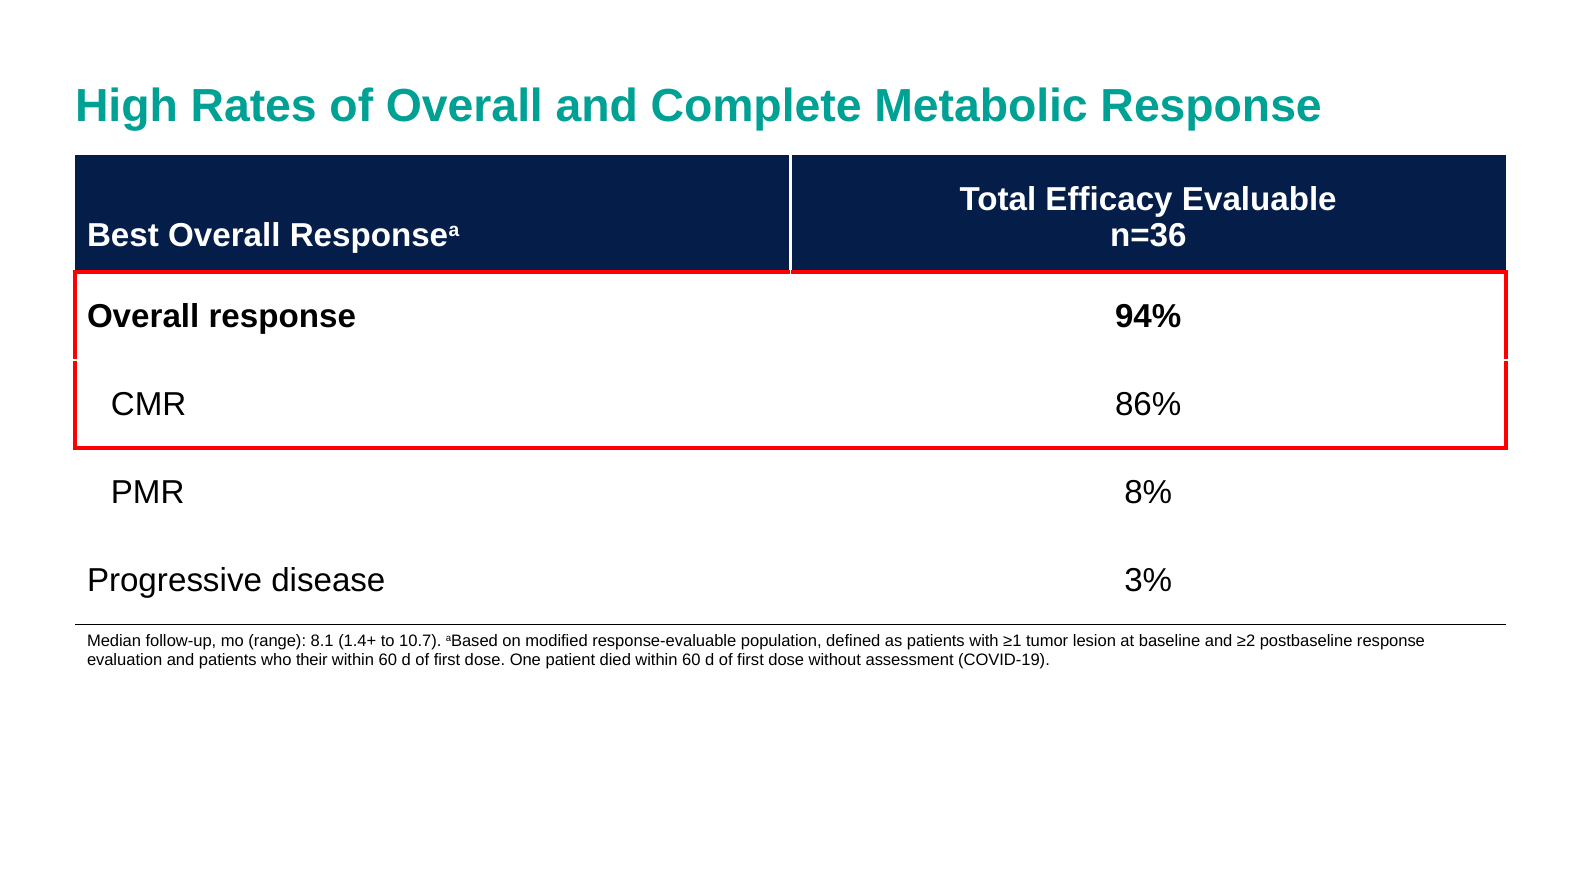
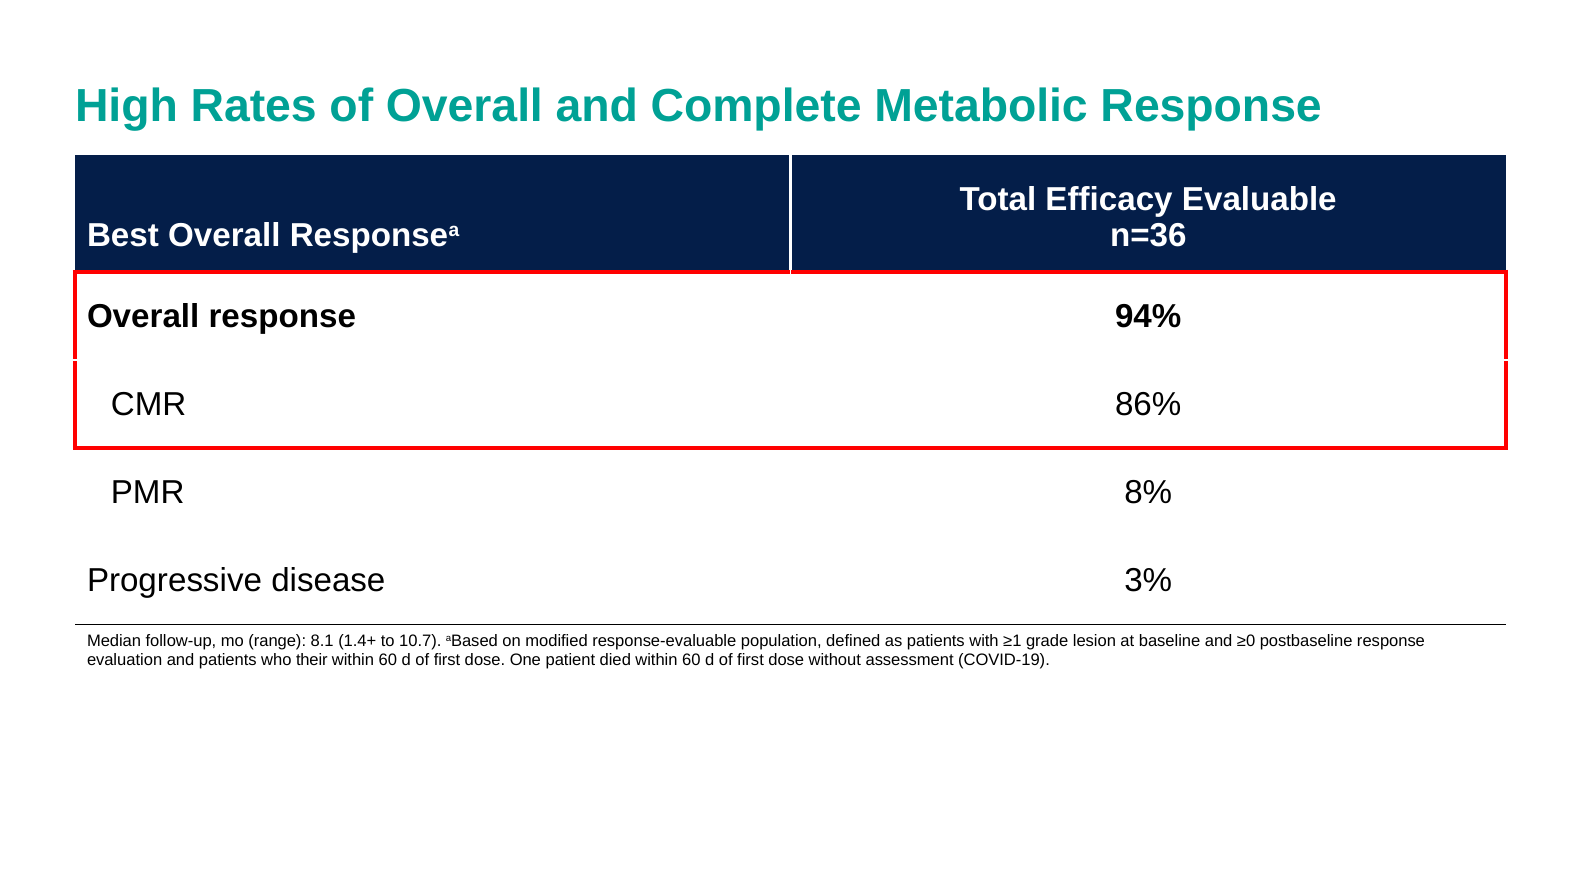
tumor: tumor -> grade (1047, 642)
≥2: ≥2 -> ≥0 (1246, 642)
